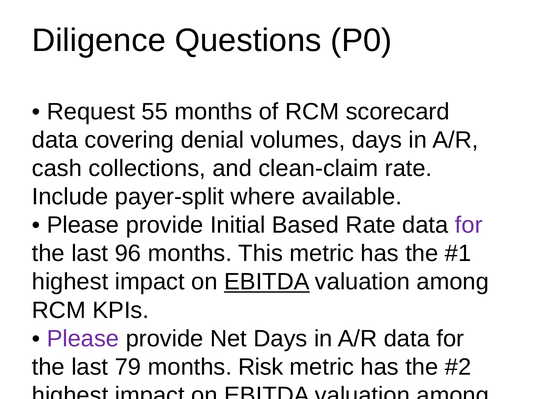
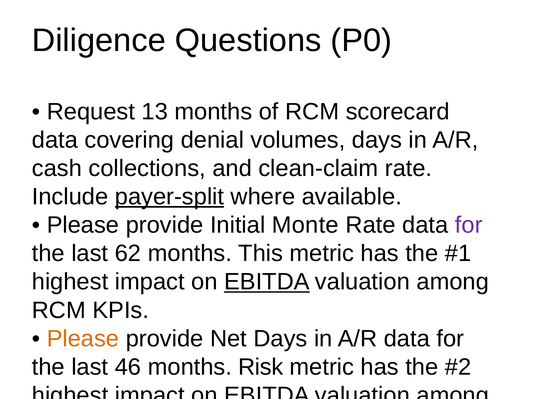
55: 55 -> 13 (155, 112)
payer-split underline: none -> present (169, 197)
Based: Based -> Monte (305, 226)
96: 96 -> 62 (128, 254)
Please colour: purple -> orange (83, 339)
79: 79 -> 46 (128, 368)
